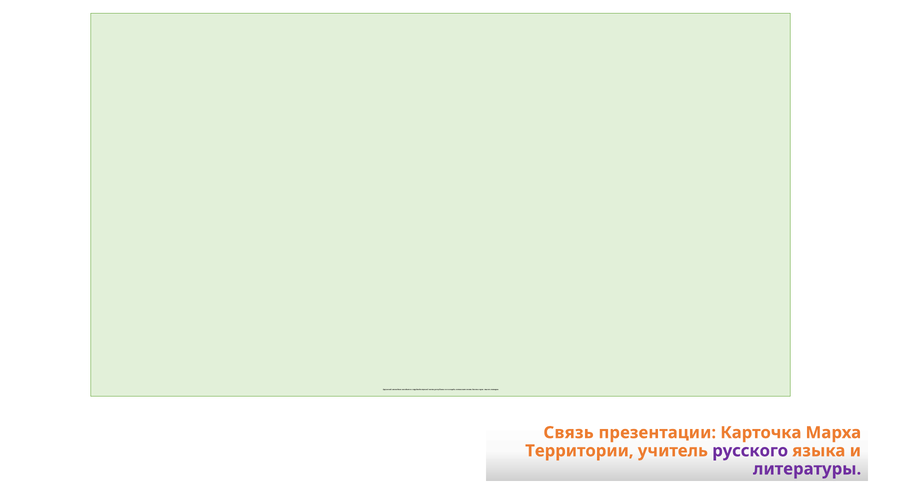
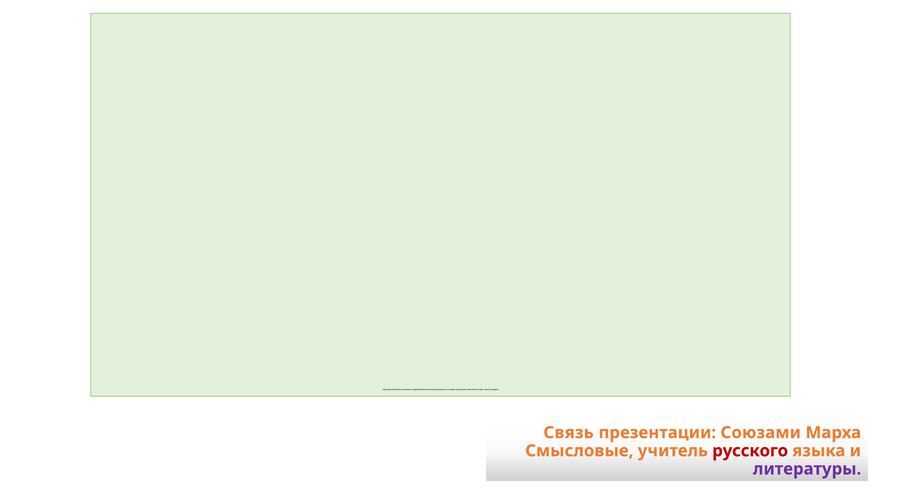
Карточка: Карточка -> Союзами (761, 433)
Территории: Территории -> Смысловые (579, 451)
русского colour: purple -> red (750, 451)
